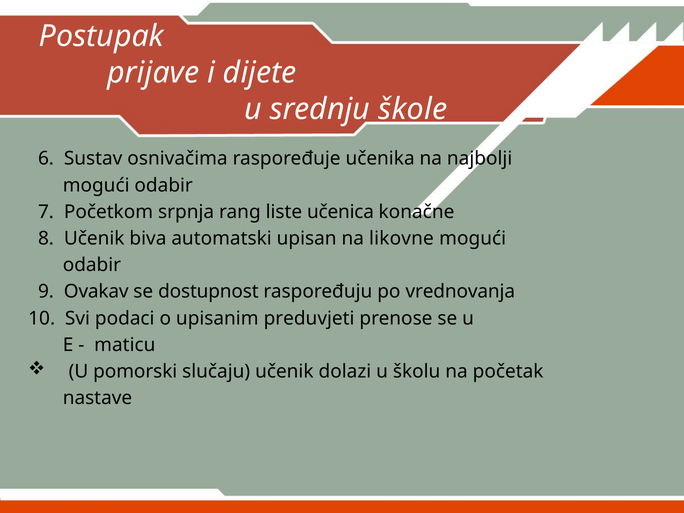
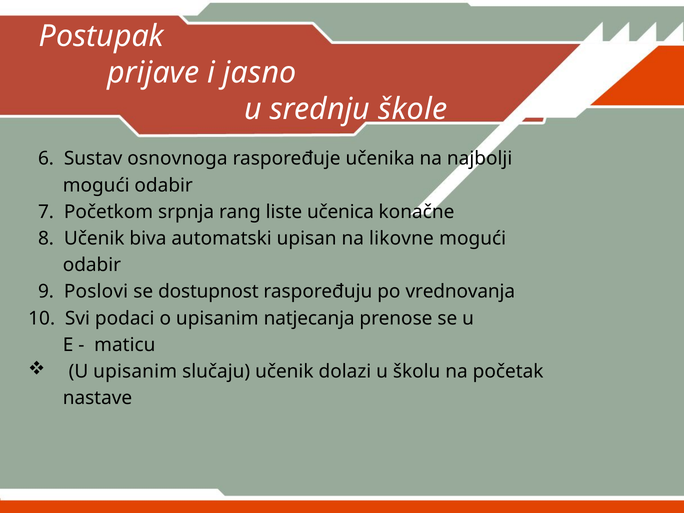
dijete: dijete -> jasno (260, 73)
osnivačima: osnivačima -> osnovnoga (177, 159)
Ovakav: Ovakav -> Poslovi (96, 292)
preduvjeti: preduvjeti -> natjecanja (309, 318)
U pomorski: pomorski -> upisanim (135, 372)
